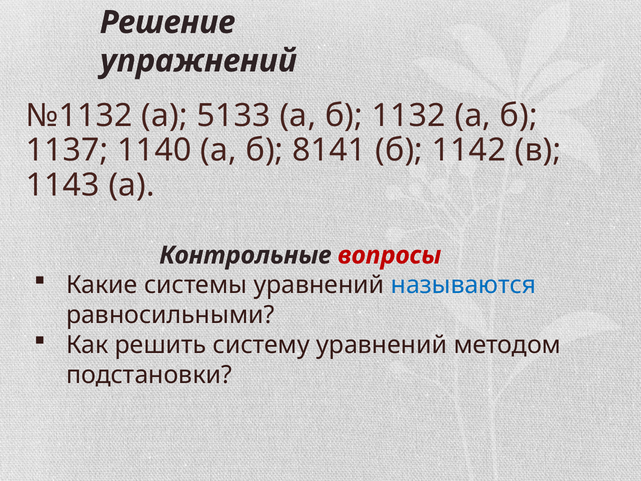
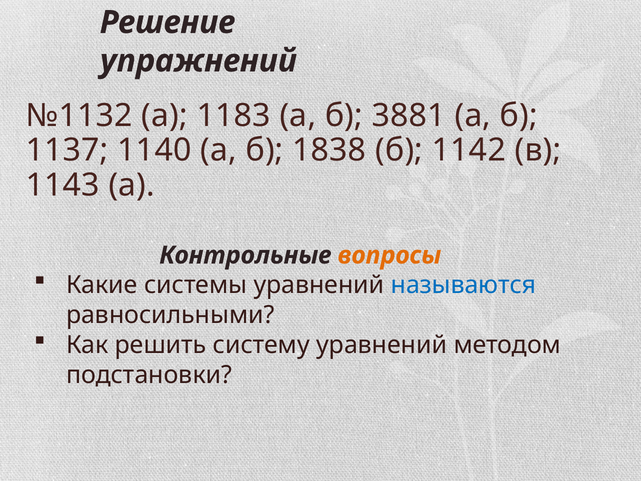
5133: 5133 -> 1183 (234, 116)
1132: 1132 -> 3881 (409, 116)
8141: 8141 -> 1838 (329, 150)
вопросы colour: red -> orange (389, 255)
